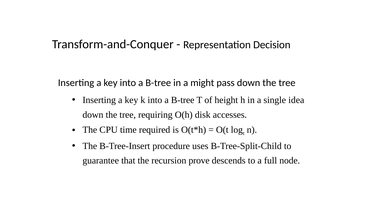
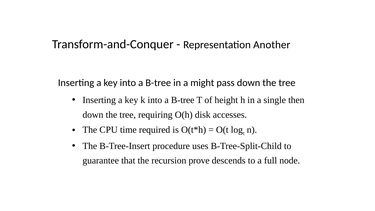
Decision: Decision -> Another (272, 45)
idea: idea -> then (296, 100)
